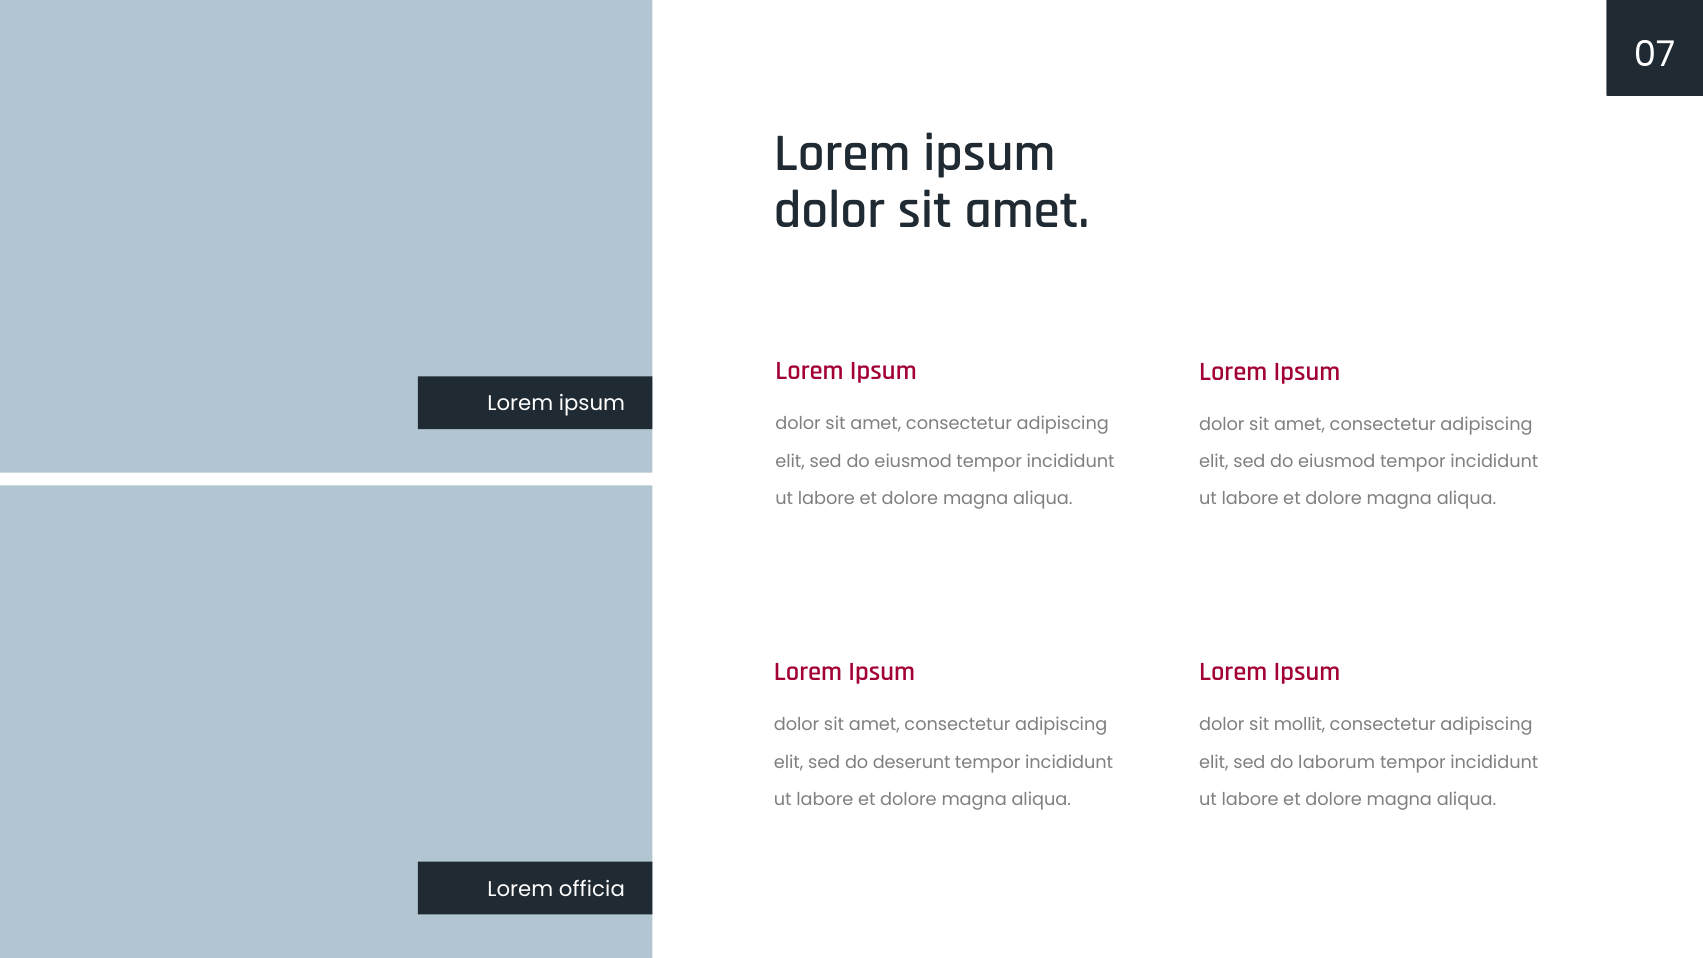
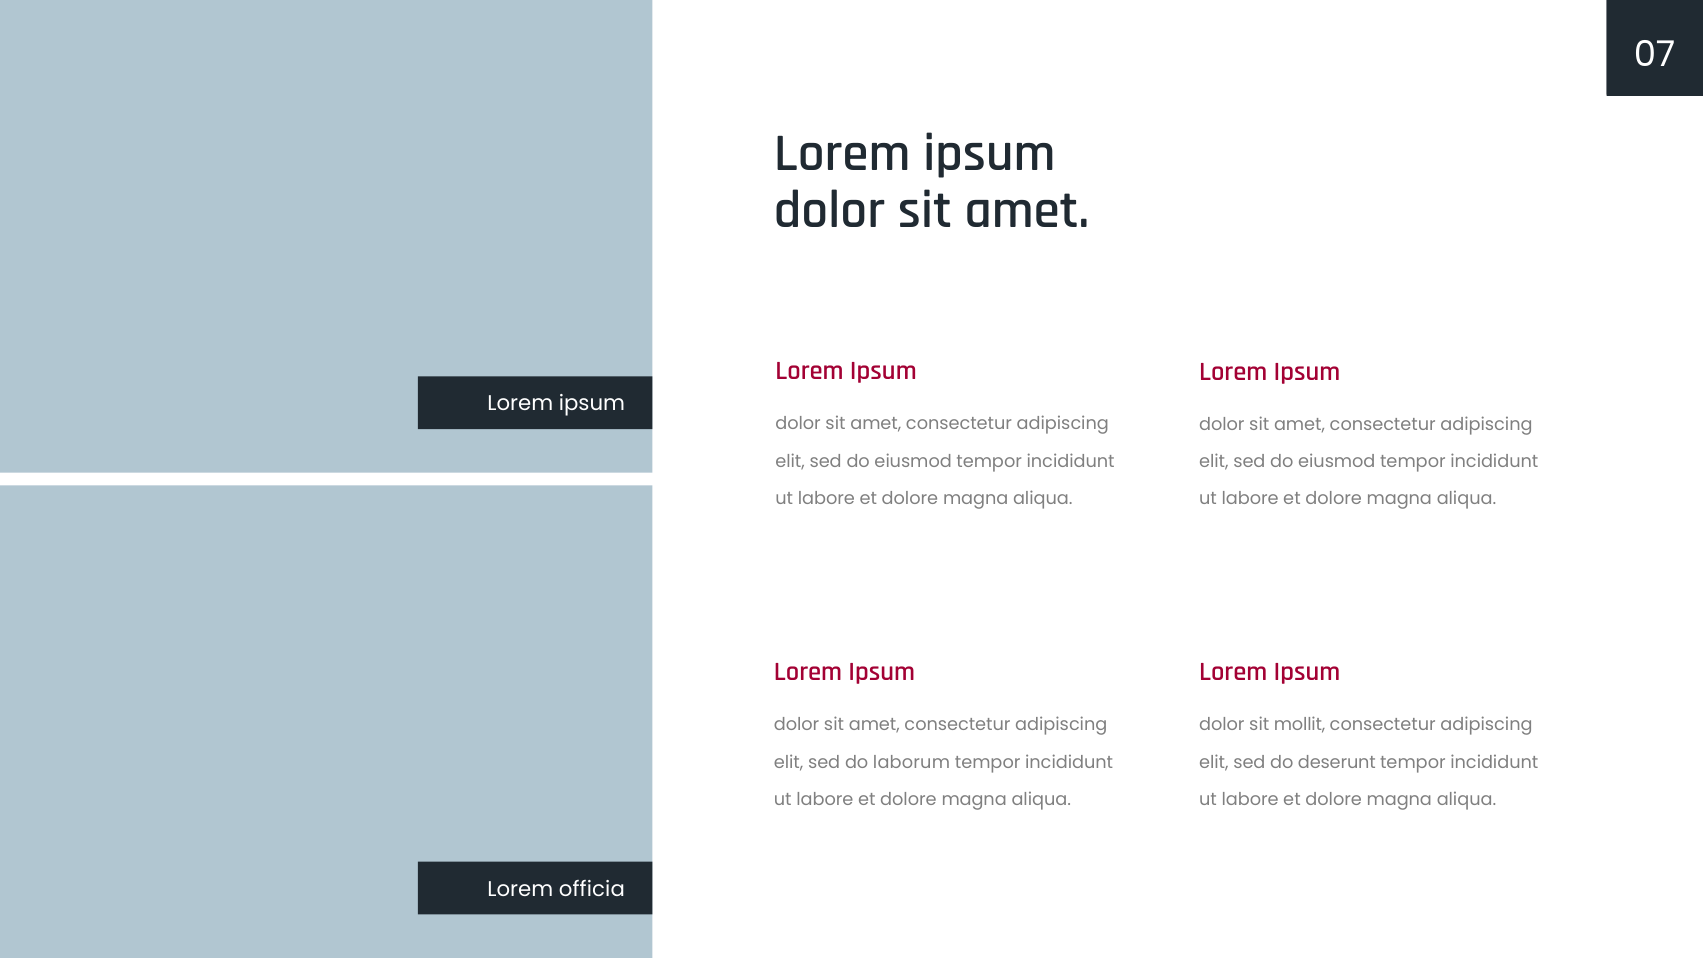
deserunt: deserunt -> laborum (912, 762)
laborum: laborum -> deserunt (1337, 762)
